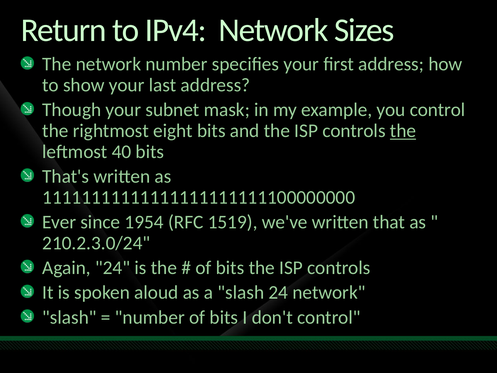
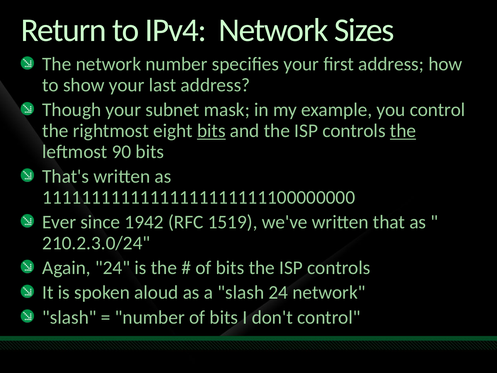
bits underline: none -> present (211, 131)
40: 40 -> 90 (122, 152)
1954: 1954 -> 1942 (144, 222)
